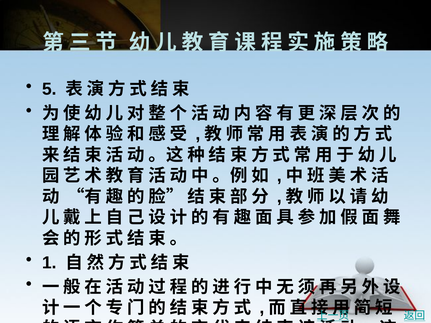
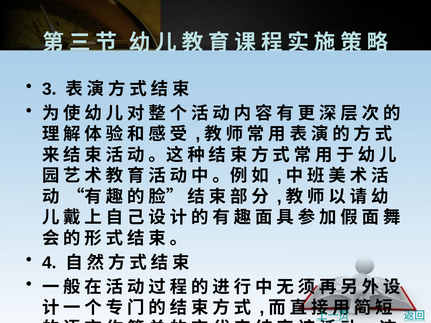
5: 5 -> 3 (49, 89)
1: 1 -> 4 (49, 263)
